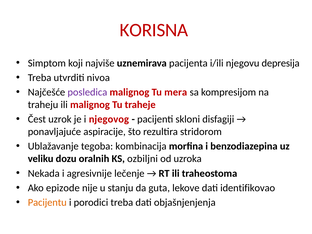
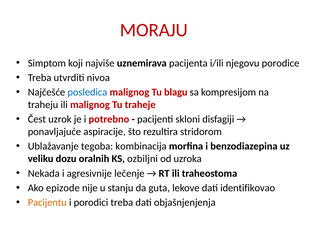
KORISNA: KORISNA -> MORAJU (154, 30)
depresija: depresija -> porodice (281, 63)
posledica colour: purple -> blue (87, 92)
mera: mera -> blagu (176, 92)
njegovog: njegovog -> potrebno (109, 119)
